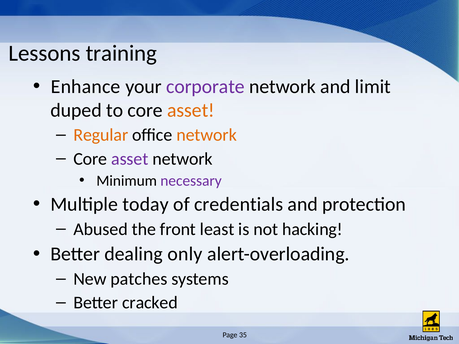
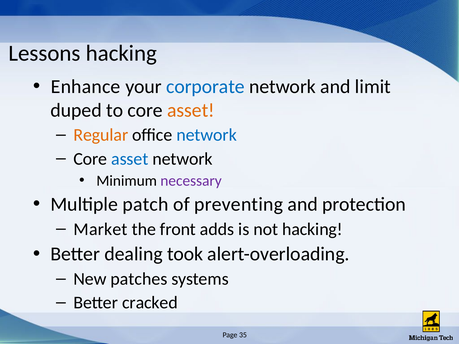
Lessons training: training -> hacking (121, 53)
corporate colour: purple -> blue (205, 87)
network colour: orange -> blue (207, 135)
asset colour: purple -> blue (130, 159)
today: today -> patch (146, 205)
credentials: credentials -> preventing (239, 205)
Abused: Abused -> Market (101, 229)
least: least -> adds (217, 229)
only: only -> took (185, 254)
